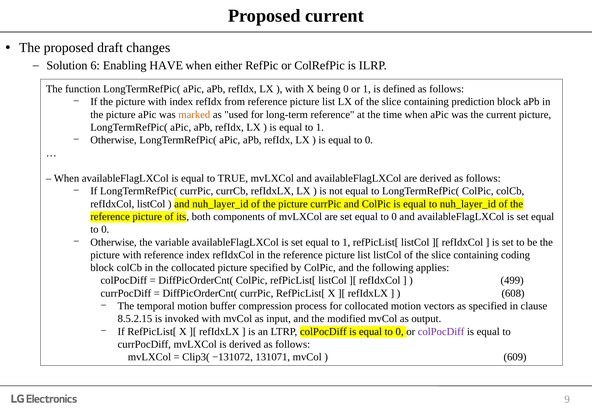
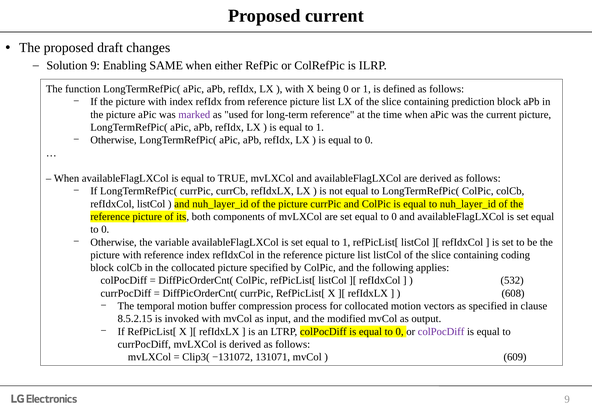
Solution 6: 6 -> 9 (95, 65)
HAVE: HAVE -> SAME (166, 65)
marked colour: orange -> purple (194, 114)
499: 499 -> 532 (512, 280)
